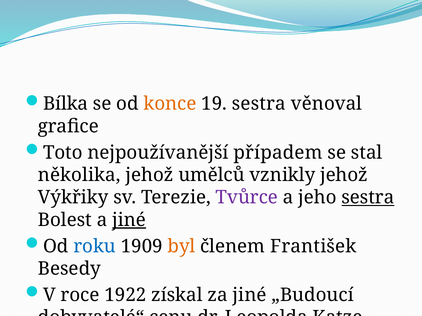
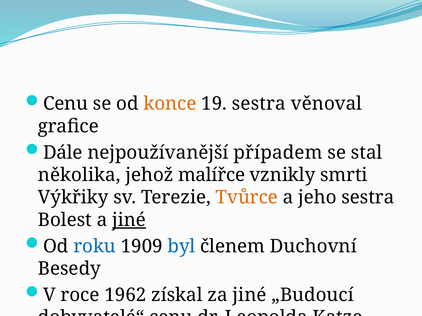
Bílka: Bílka -> Cenu (66, 104)
Toto: Toto -> Dále (63, 153)
umělců: umělců -> malířce (212, 175)
vznikly jehož: jehož -> smrti (344, 175)
Tvůrce colour: purple -> orange (247, 198)
sestra underline: present -> none (368, 198)
byl colour: orange -> blue (181, 247)
František: František -> Duchovní (313, 247)
1922: 1922 -> 1962 (125, 295)
